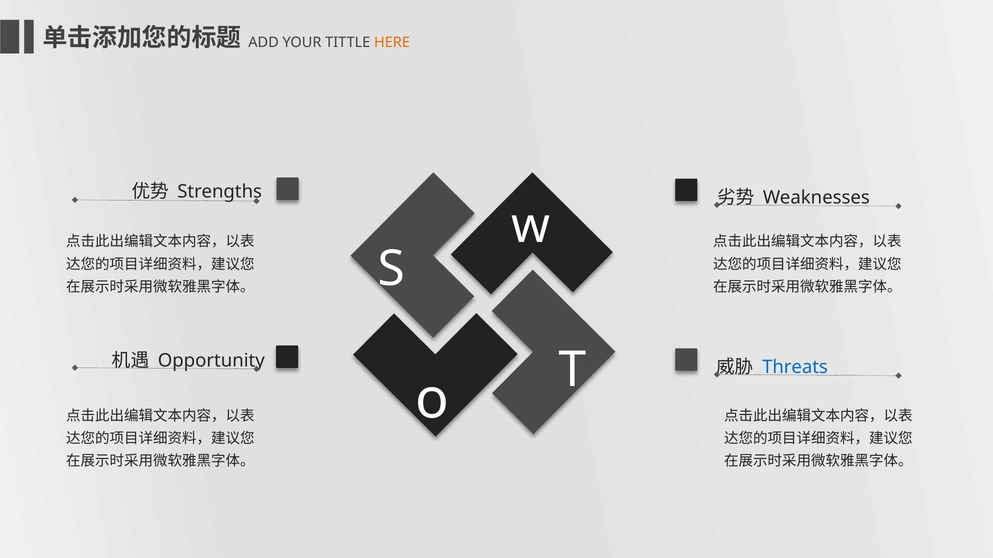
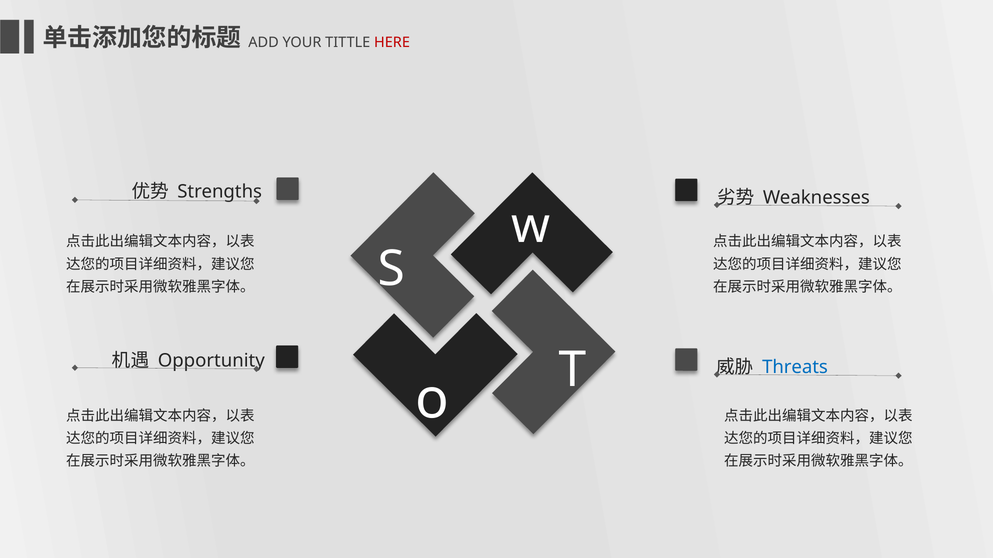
HERE colour: orange -> red (392, 43)
